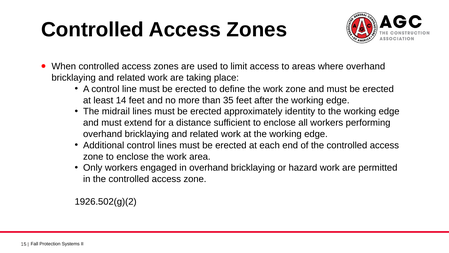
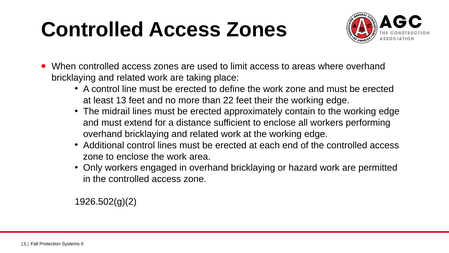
14: 14 -> 13 (121, 100)
35: 35 -> 22 (228, 100)
after: after -> their (264, 100)
identity: identity -> contain (300, 111)
